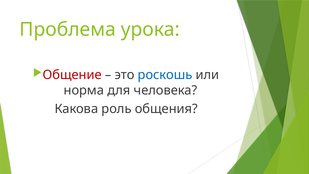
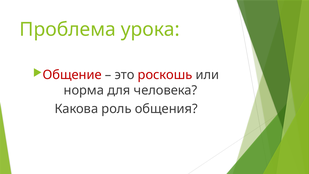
роскошь colour: blue -> red (165, 75)
